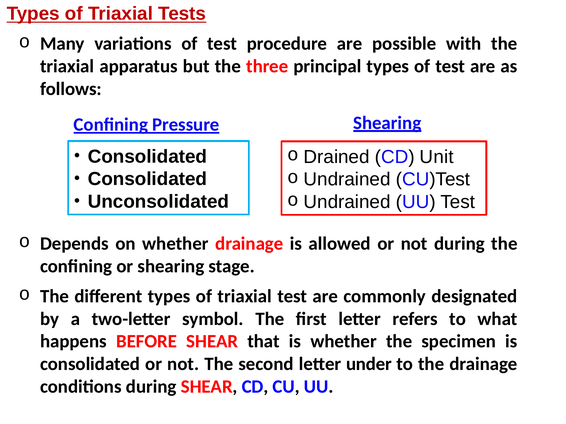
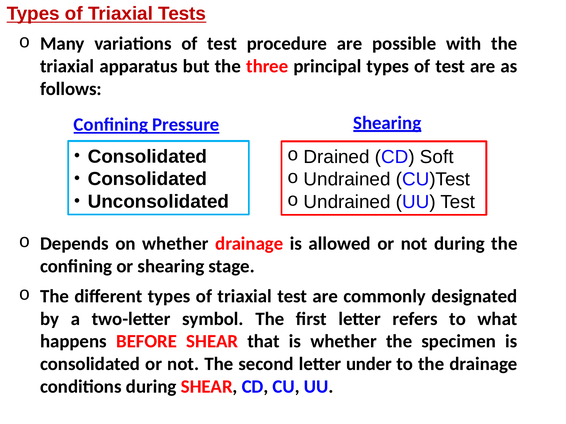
Unit: Unit -> Soft (437, 157)
